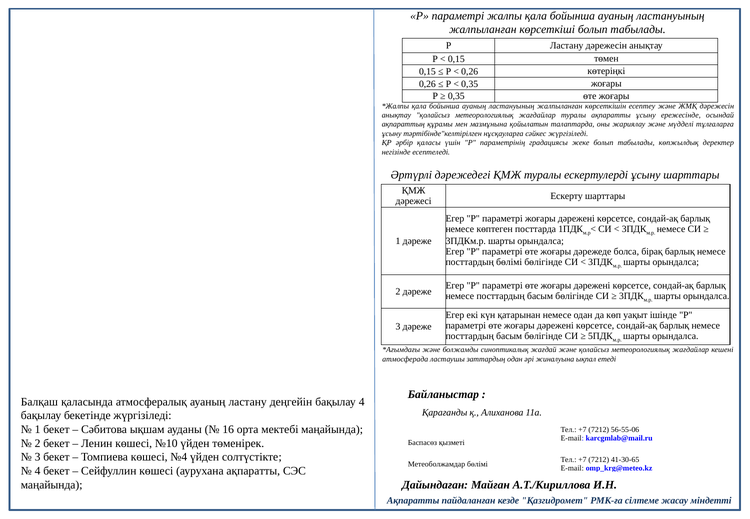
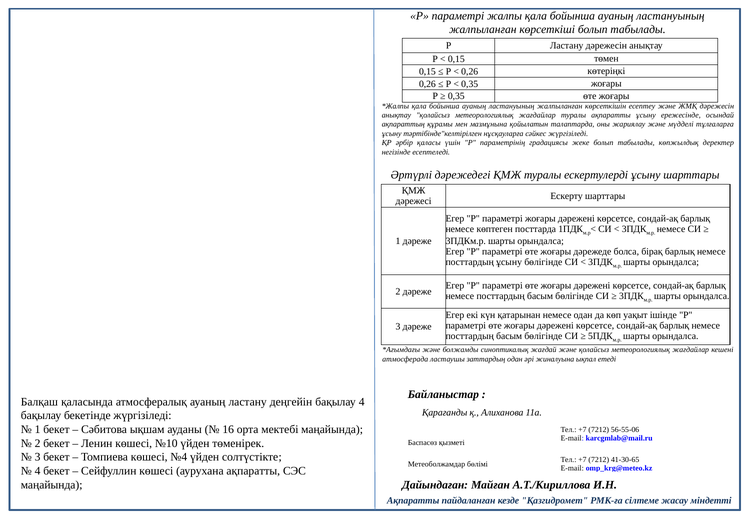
посттардың бөлімі: бөлімі -> ұсыну (509, 262)
